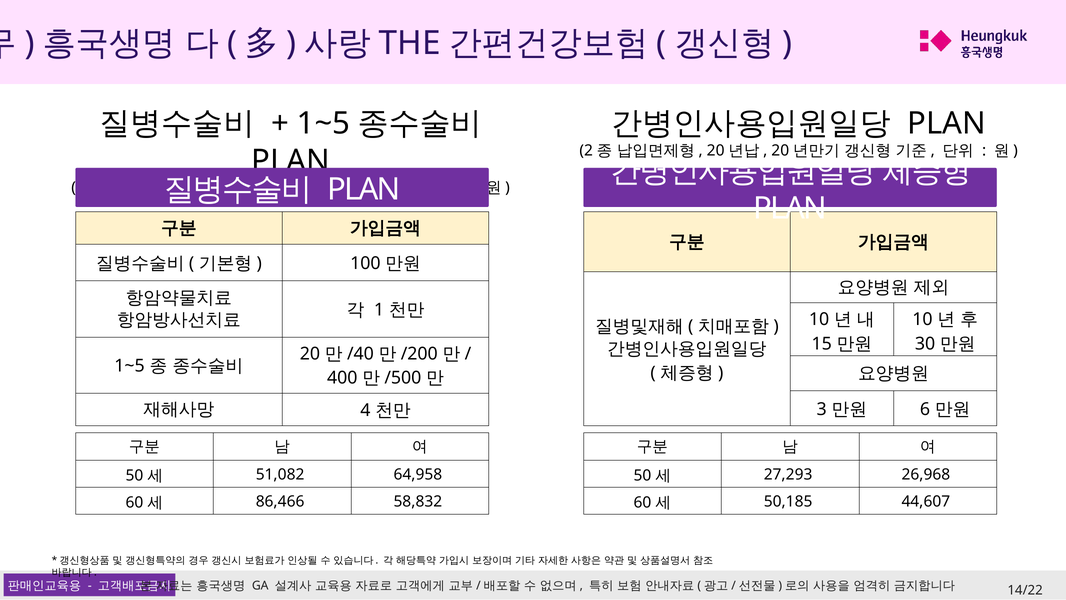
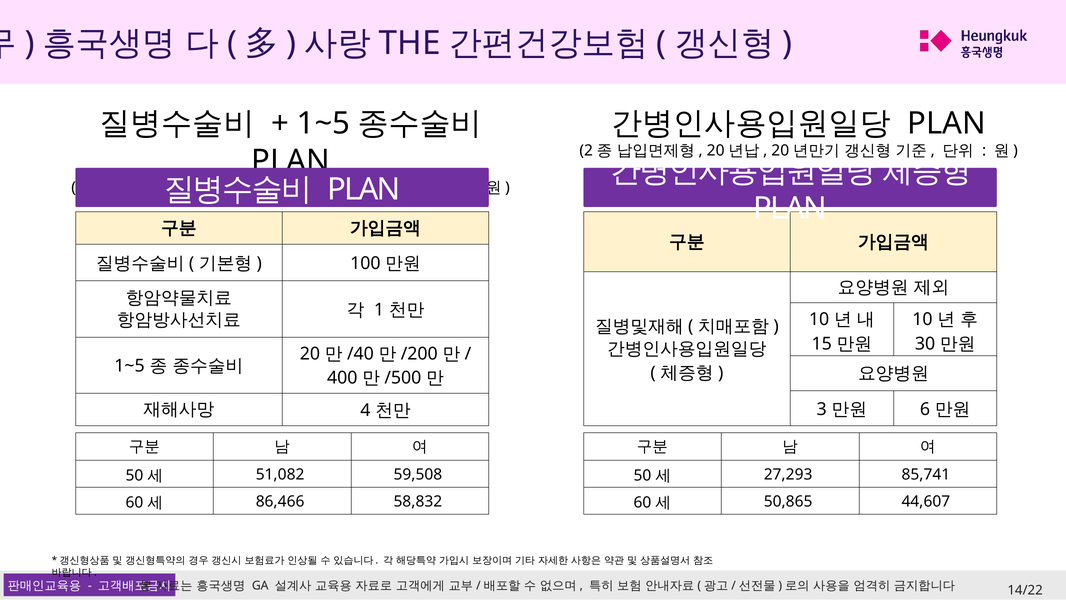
64,958: 64,958 -> 59,508 (418, 474)
26,968: 26,968 -> 85,741 (926, 474)
50,185: 50,185 -> 50,865 (788, 502)
